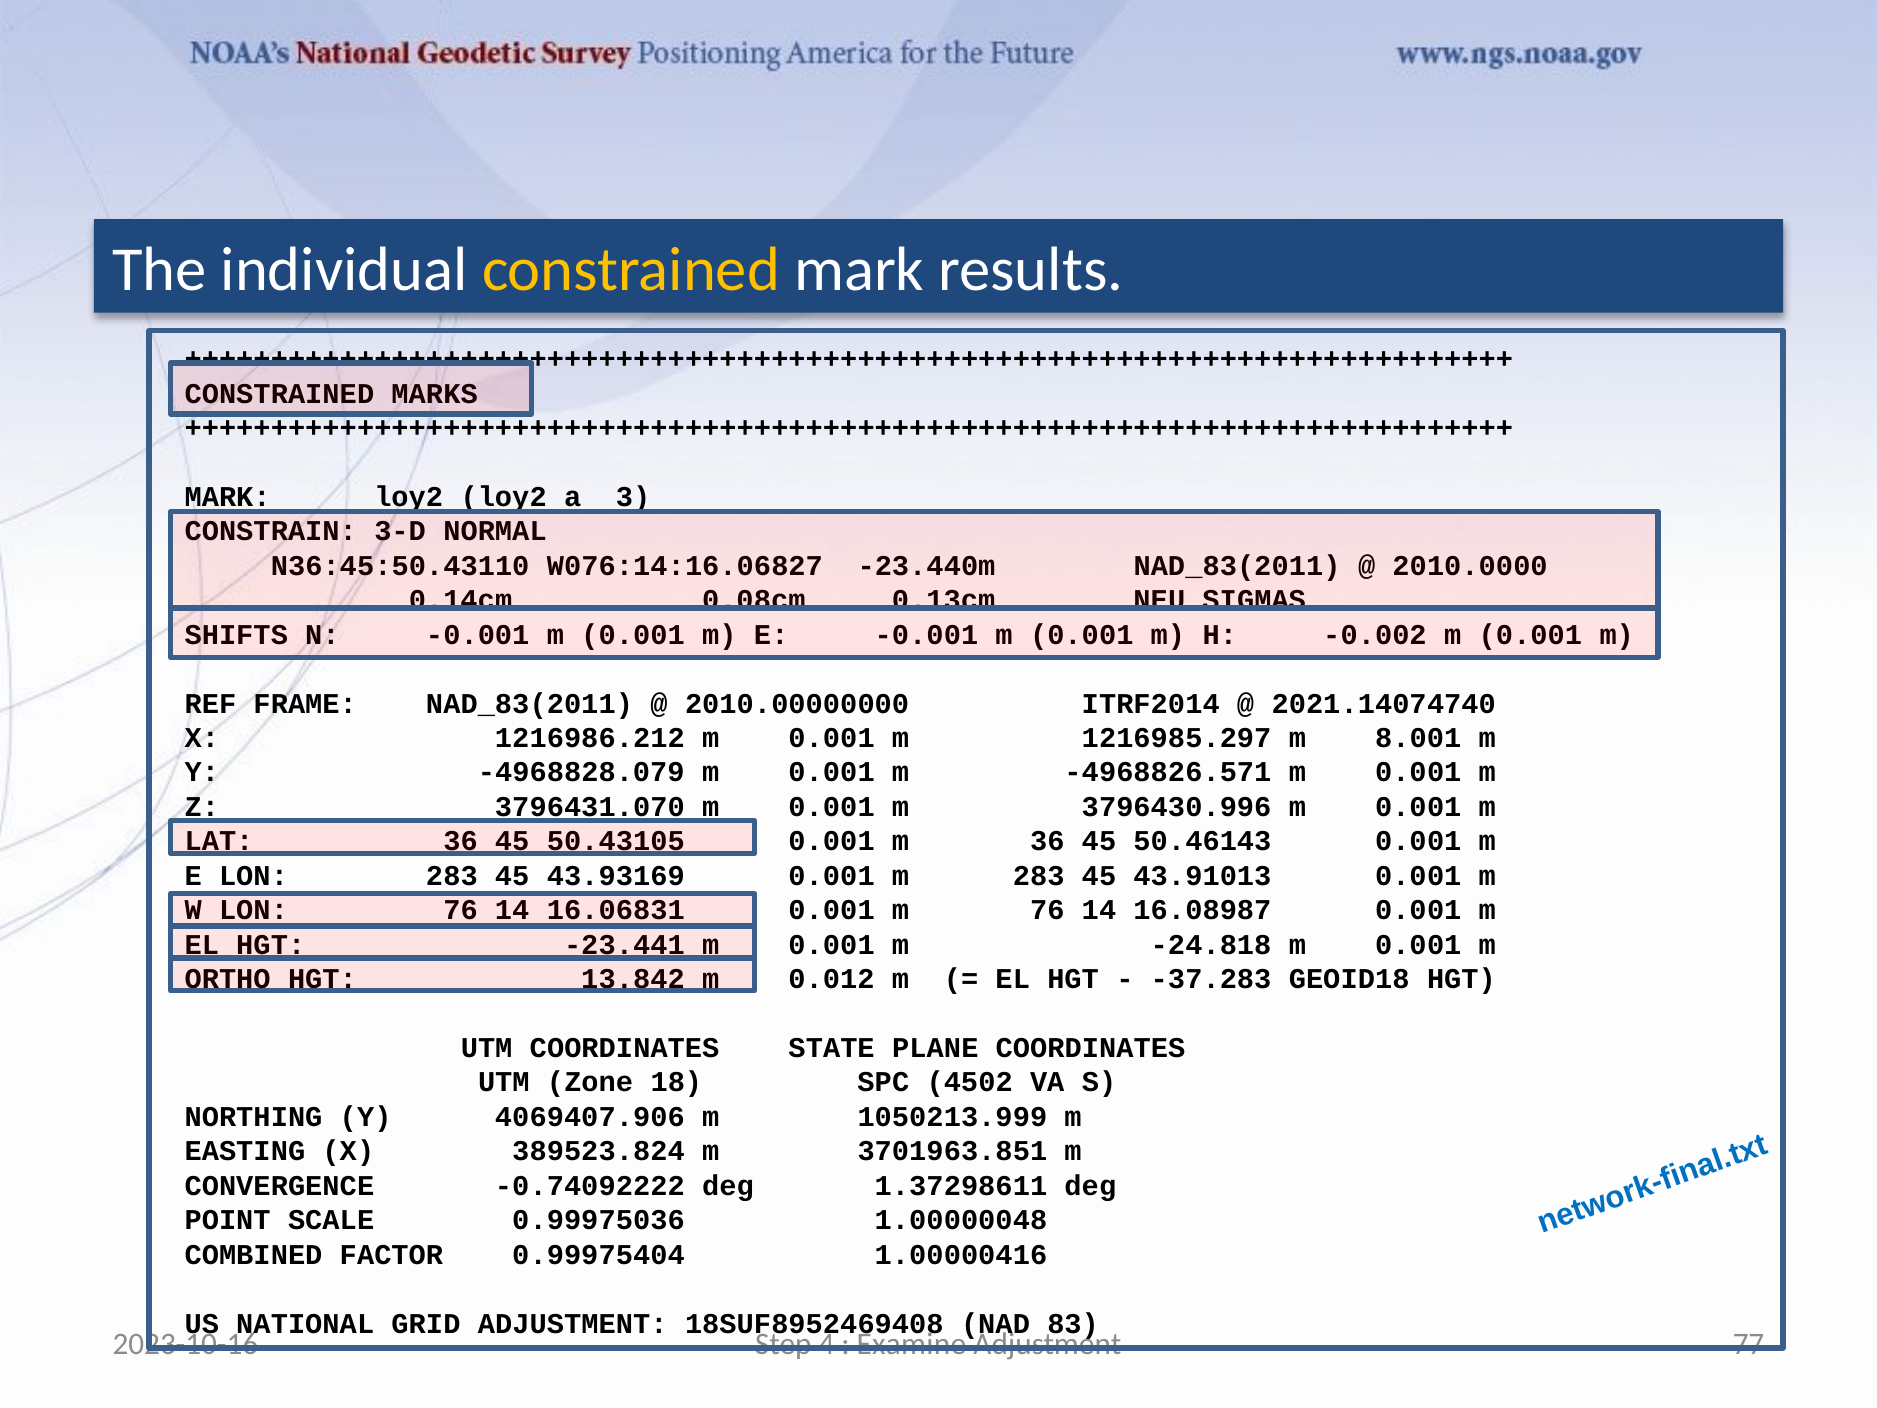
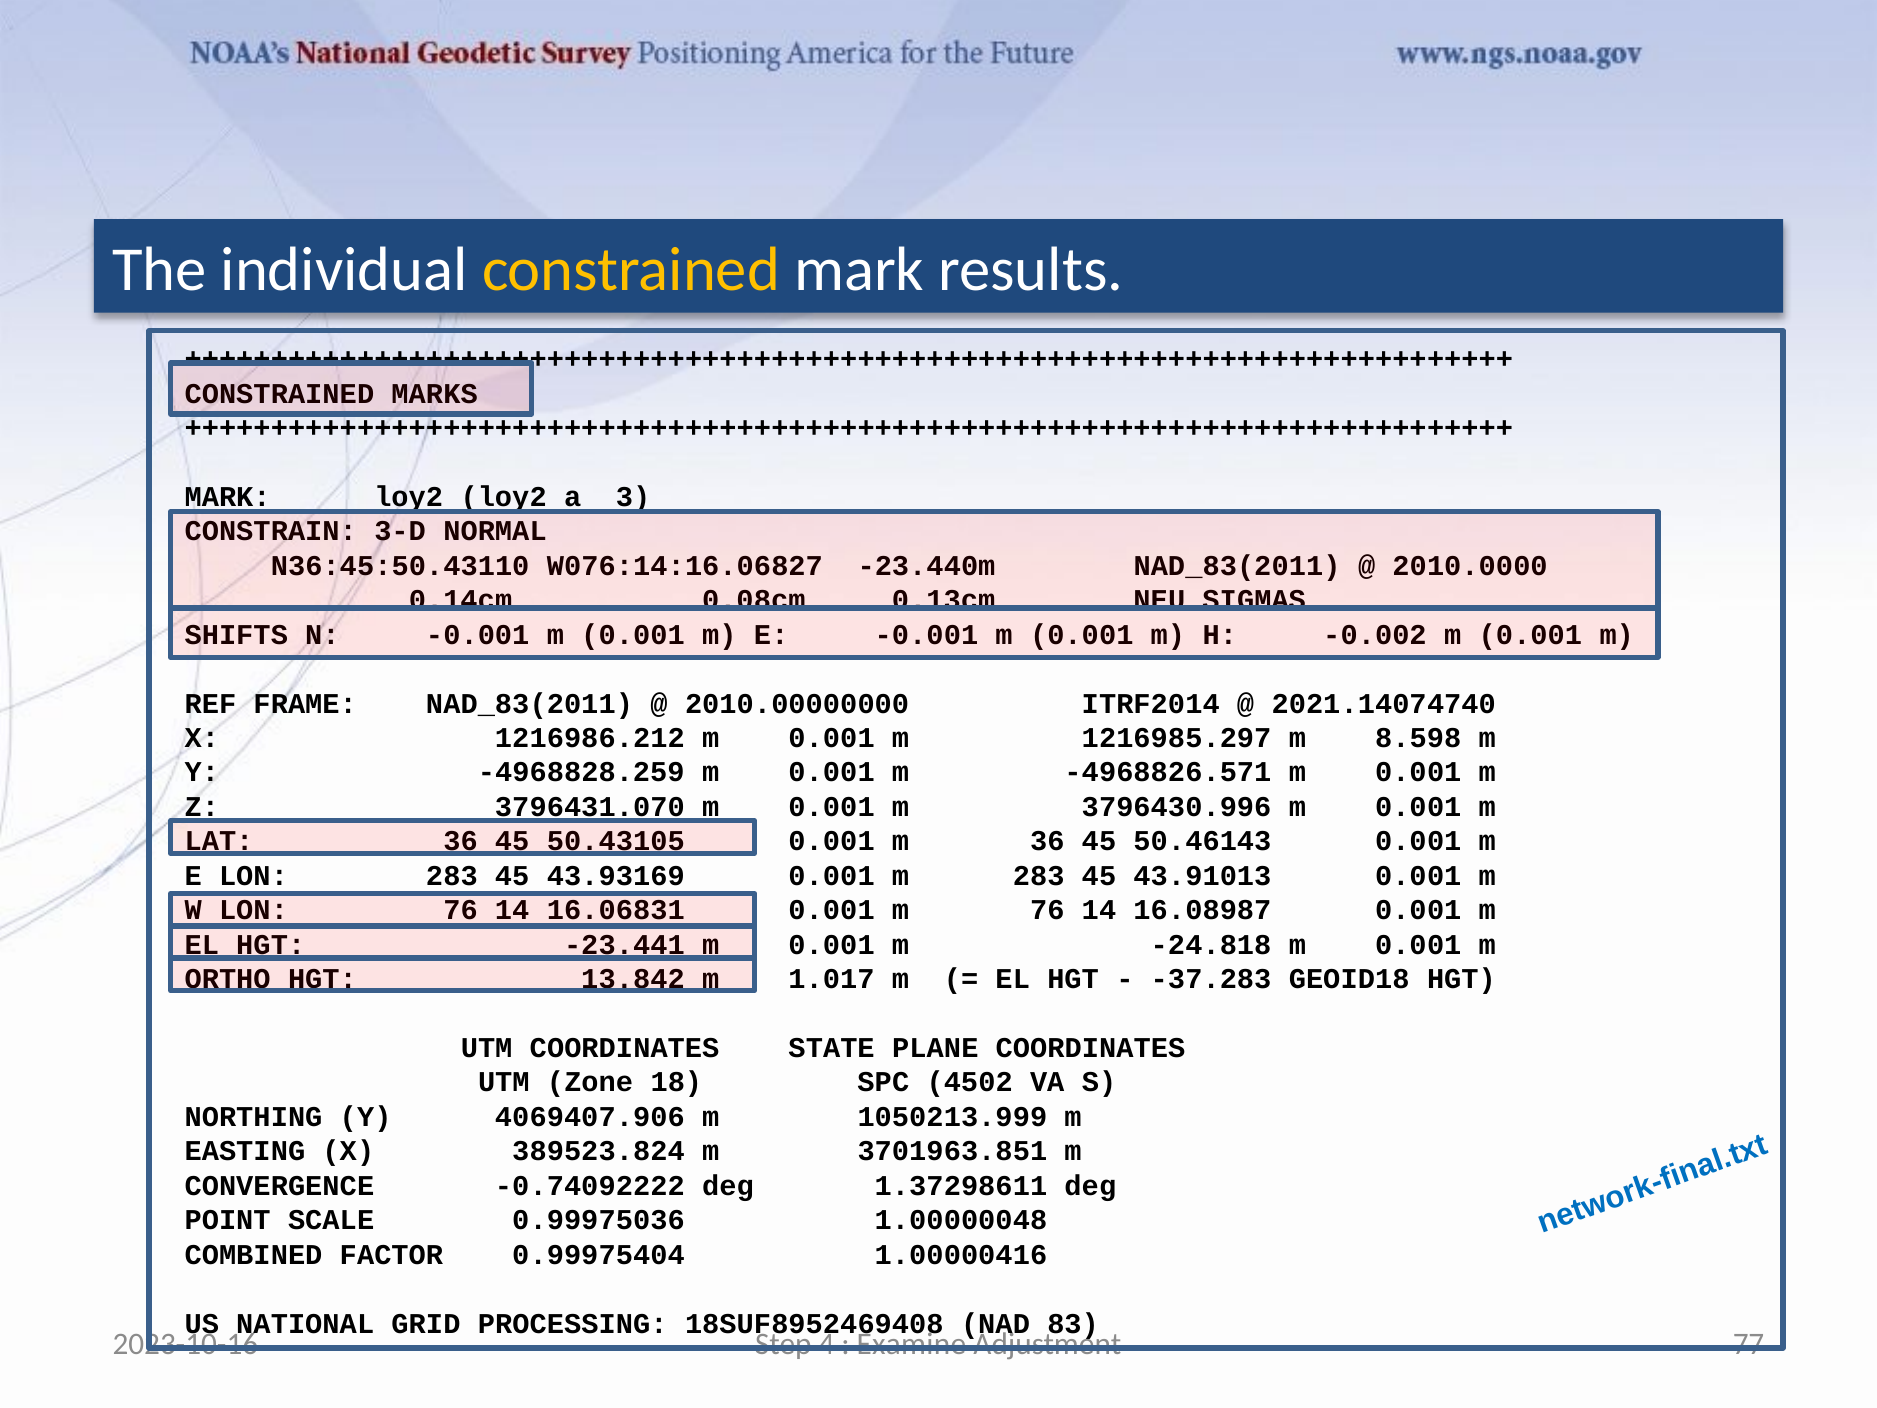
8.001: 8.001 -> 8.598 (1418, 738)
-4968828.079: -4968828.079 -> -4968828.259 (581, 772)
0.012: 0.012 -> 1.017 (832, 979)
GRID ADJUSTMENT: ADJUSTMENT -> PROCESSING (573, 1323)
